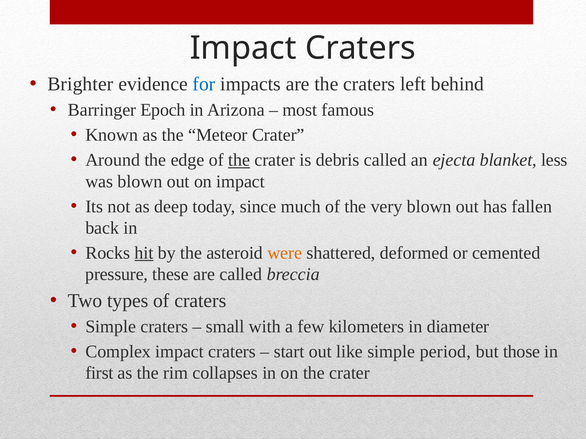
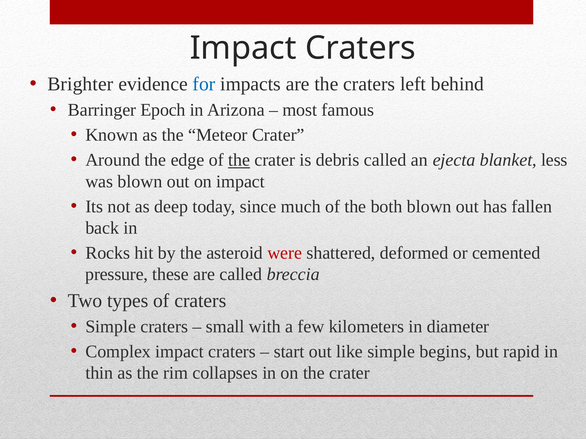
very: very -> both (387, 207)
hit underline: present -> none (144, 253)
were colour: orange -> red (285, 253)
period: period -> begins (445, 352)
those: those -> rapid (521, 352)
first: first -> thin (99, 373)
